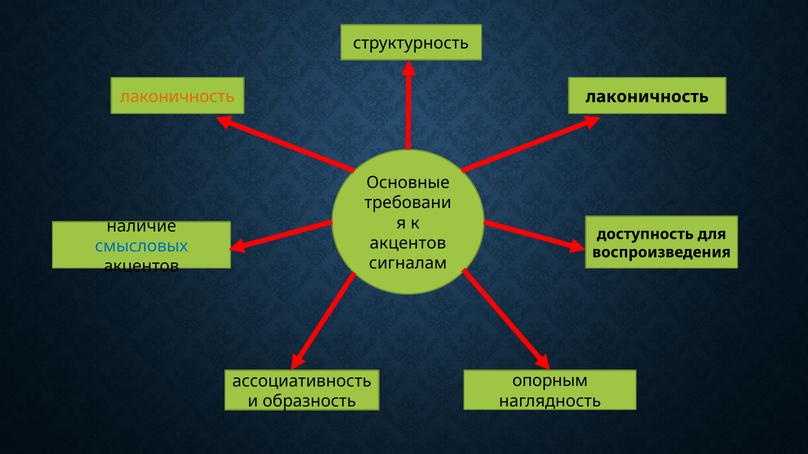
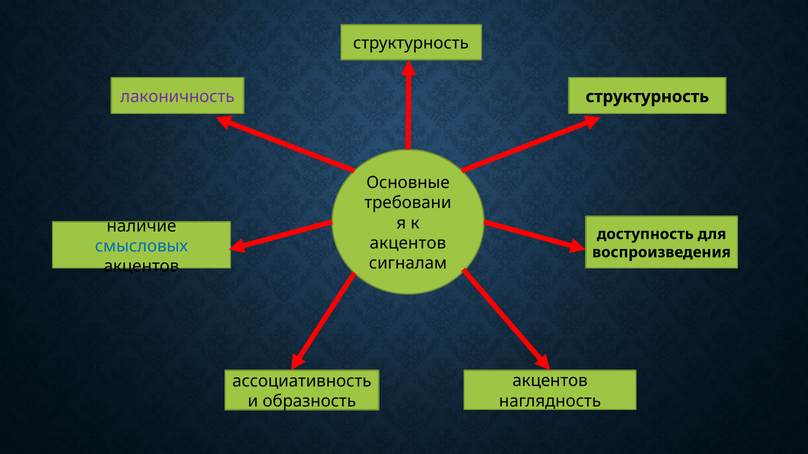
лаконичность colour: orange -> purple (177, 97)
лаконичность: лаконичность -> структурность (647, 97)
опорным: опорным -> акцентов (550, 381)
